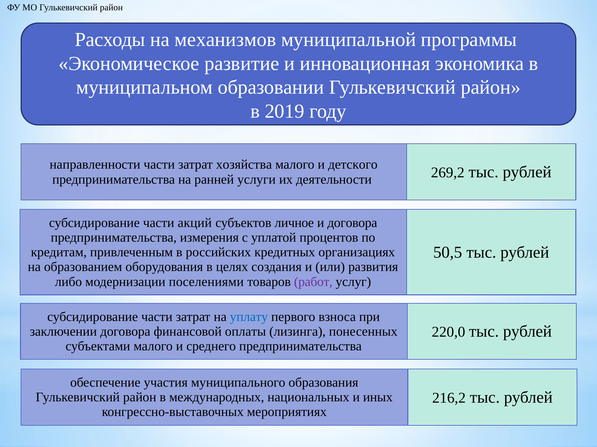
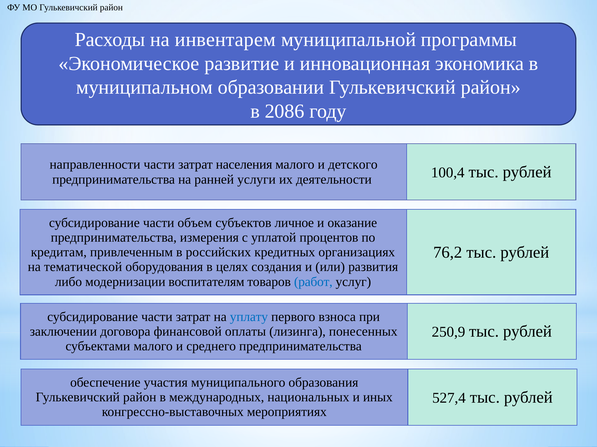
механизмов: механизмов -> инвентарем (225, 40)
2019: 2019 -> 2086 (285, 111)
хозяйства: хозяйства -> населения (244, 165)
269,2: 269,2 -> 100,4 (448, 173)
акций: акций -> объем (195, 223)
и договора: договора -> оказание (352, 223)
50,5: 50,5 -> 76,2 (448, 253)
образованием: образованием -> тематической (83, 267)
поселениями: поселениями -> воспитателям (206, 282)
работ colour: purple -> blue (313, 282)
220,0: 220,0 -> 250,9 (449, 333)
216,2: 216,2 -> 527,4 (449, 399)
